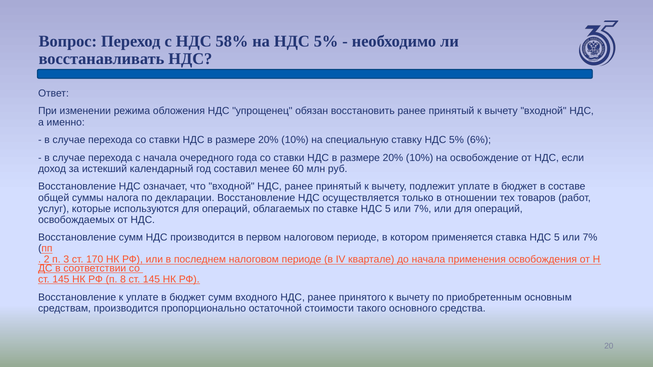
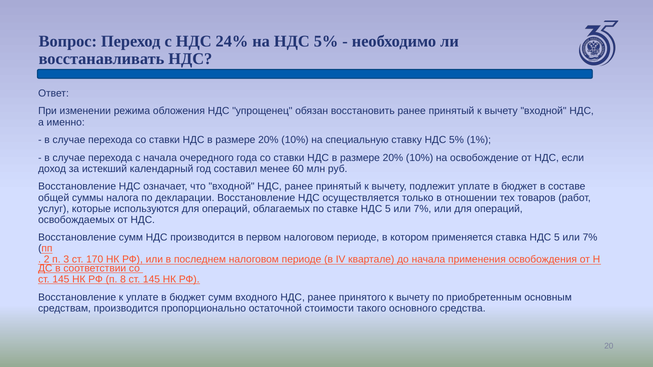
58%: 58% -> 24% (232, 41)
6%: 6% -> 1% (479, 140)
